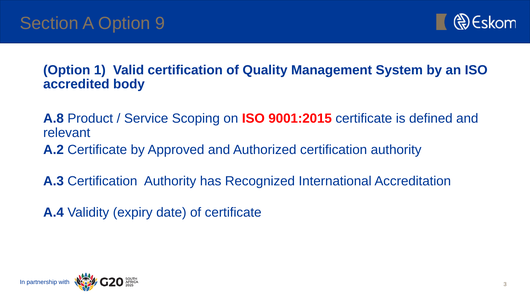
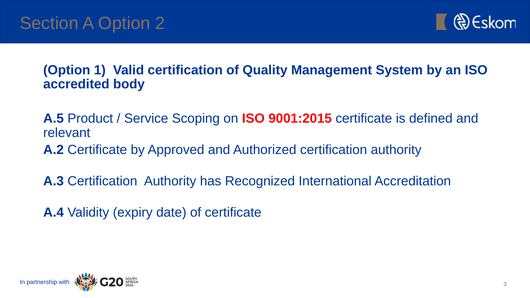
9: 9 -> 2 (160, 23)
A.8: A.8 -> A.5 (54, 118)
